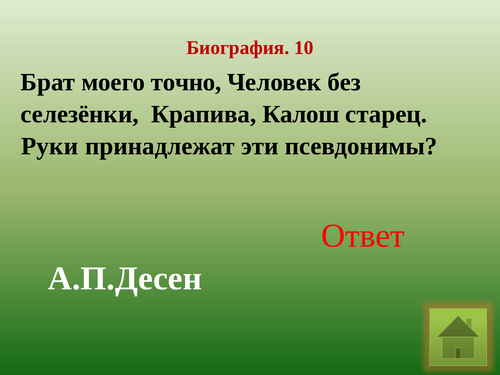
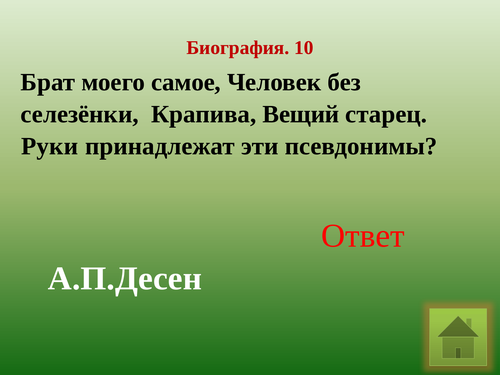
точно: точно -> самое (186, 82)
Калош: Калош -> Вещий (301, 114)
